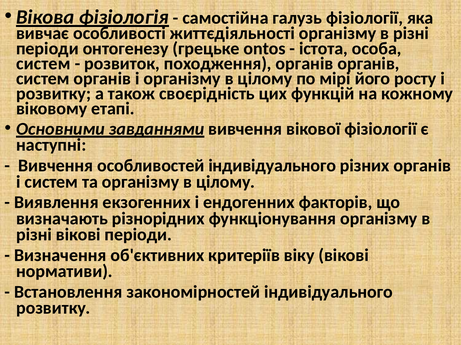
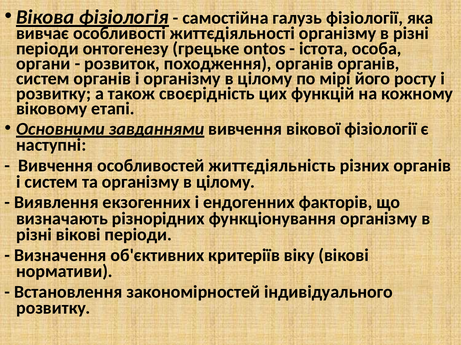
систем: систем -> органи (43, 64)
особливостей індивідуального: індивідуального -> життєдіяльність (272, 166)
